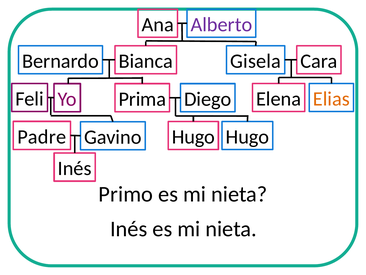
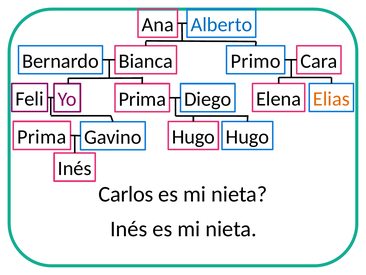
Alberto colour: purple -> blue (221, 25)
Gisela: Gisela -> Primo (256, 61)
Padre: Padre -> Prima (42, 137)
Primo: Primo -> Carlos (126, 194)
